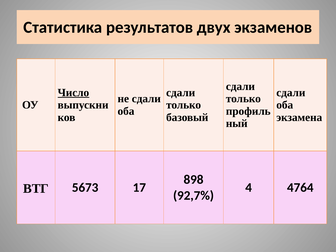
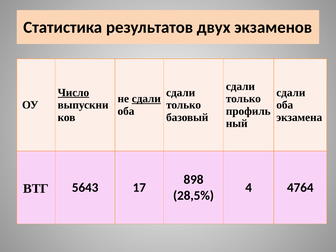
сдали underline: none -> present (146, 99)
5673: 5673 -> 5643 (85, 188)
92,7%: 92,7% -> 28,5% (194, 196)
